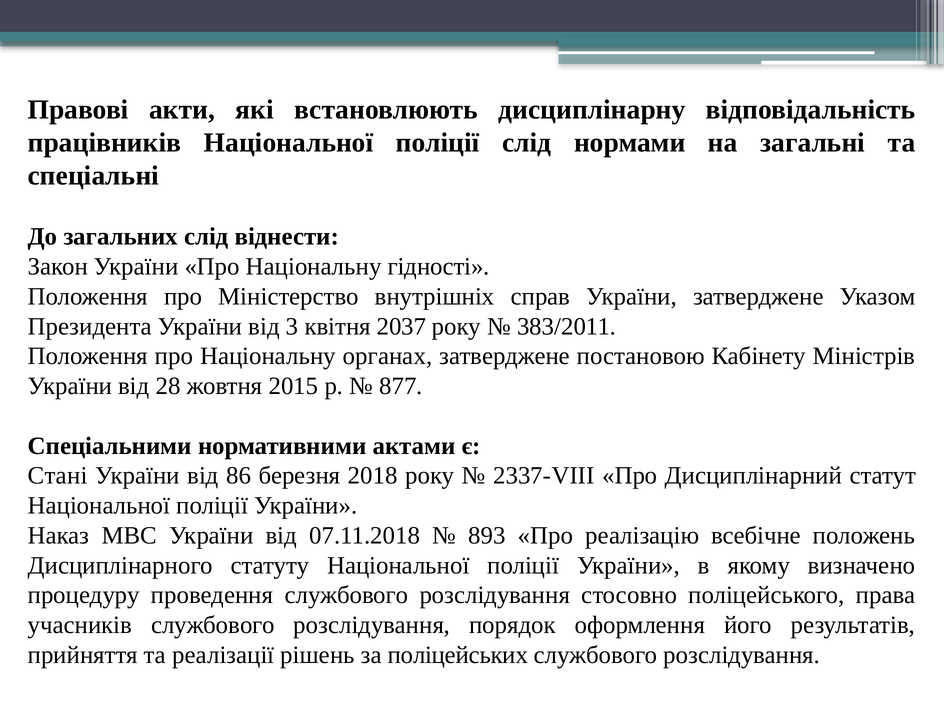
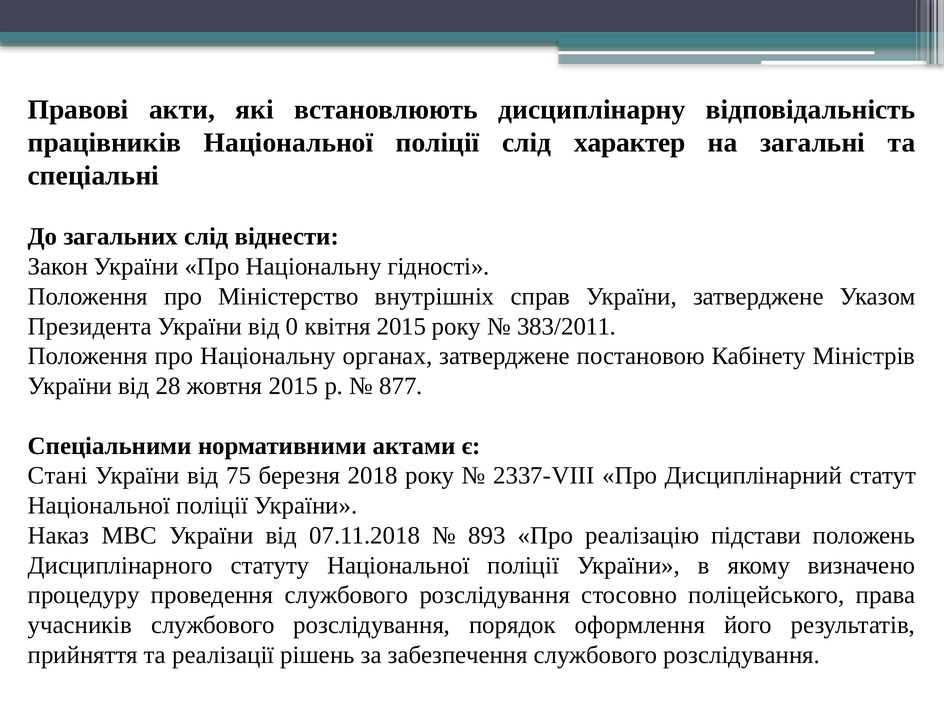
нормами: нормами -> характер (630, 143)
3: 3 -> 0 (292, 326)
квітня 2037: 2037 -> 2015 (401, 326)
86: 86 -> 75 (239, 476)
всебічне: всебічне -> підстави (756, 536)
поліцейських: поліцейських -> забезпечення (458, 655)
